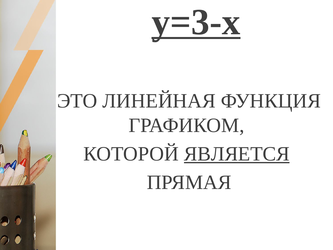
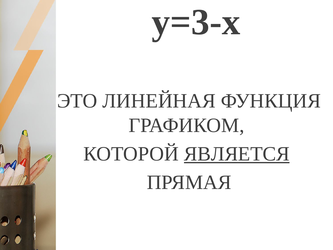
y=3-x underline: present -> none (196, 22)
